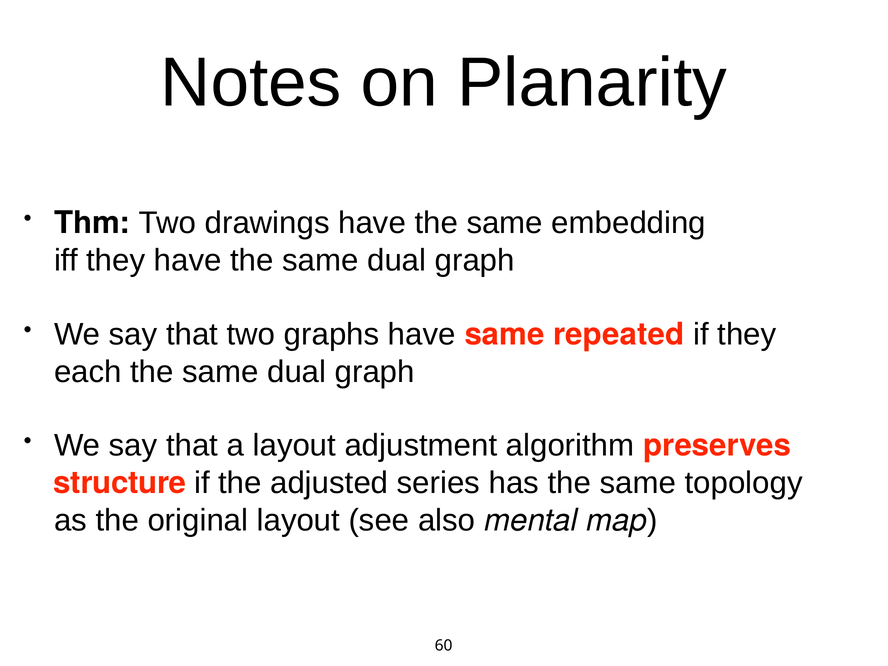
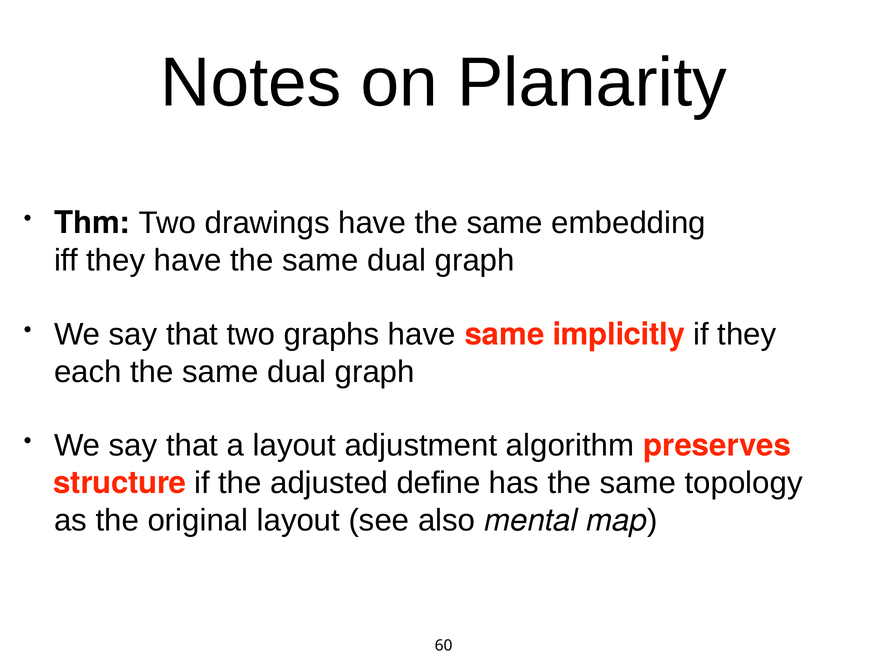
repeated: repeated -> implicitly (619, 334)
series: series -> define (439, 483)
